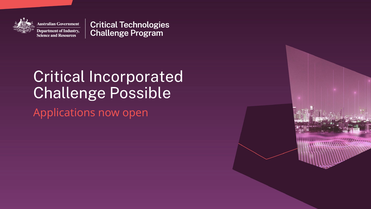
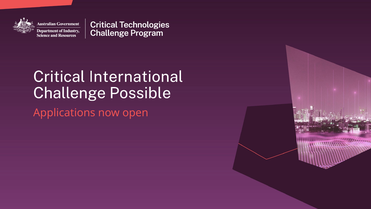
Incorporated: Incorporated -> International (136, 77)
